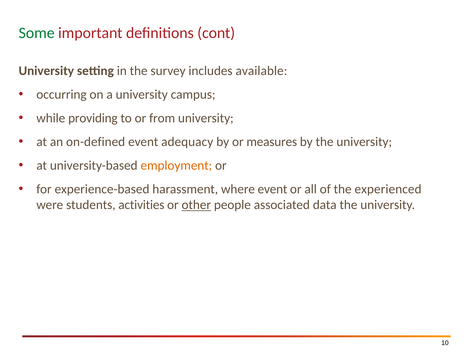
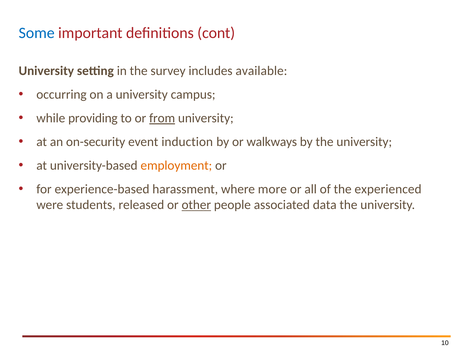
Some colour: green -> blue (37, 33)
from underline: none -> present (162, 118)
on-defined: on-defined -> on-security (96, 142)
adequacy: adequacy -> induction (187, 142)
measures: measures -> walkways (272, 142)
where event: event -> more (272, 189)
activities: activities -> released (141, 205)
